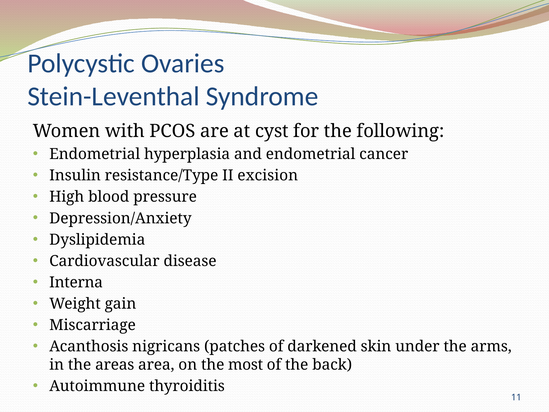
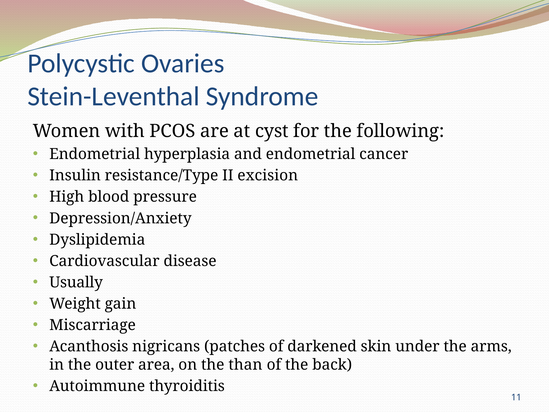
Interna: Interna -> Usually (76, 282)
areas: areas -> outer (115, 365)
most: most -> than (245, 365)
